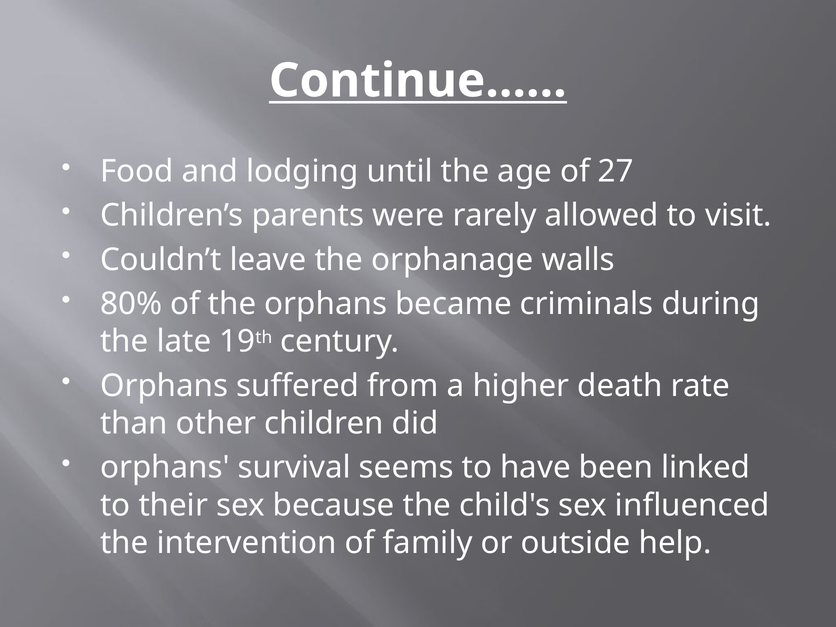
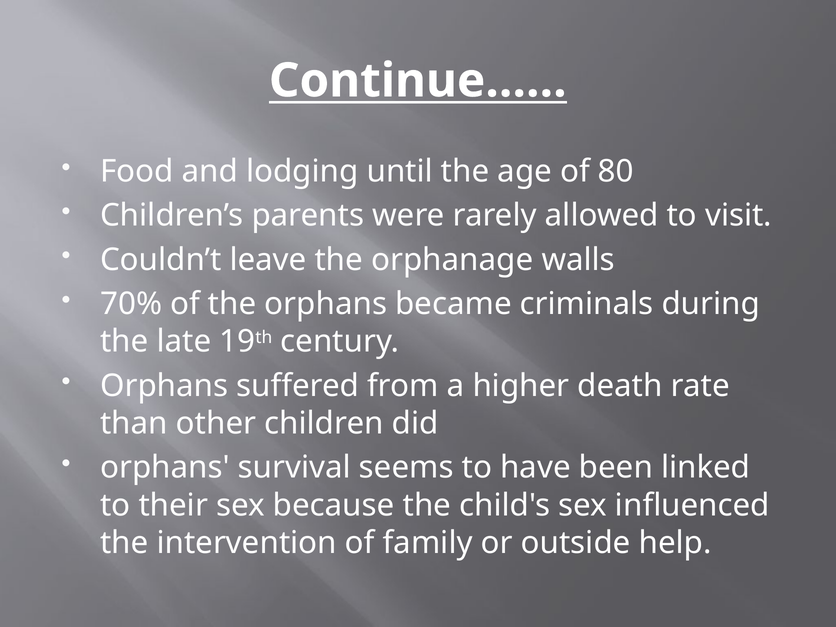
27: 27 -> 80 (616, 171)
80%: 80% -> 70% (131, 304)
